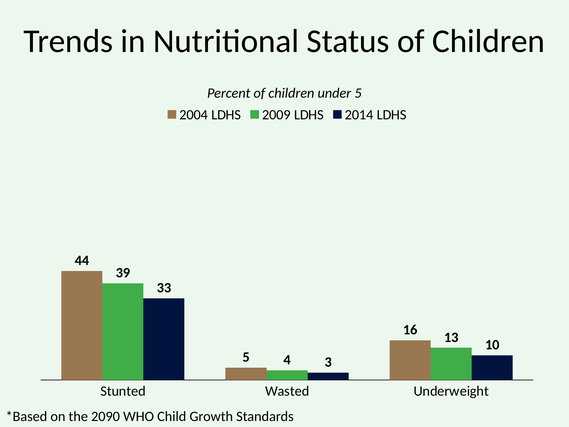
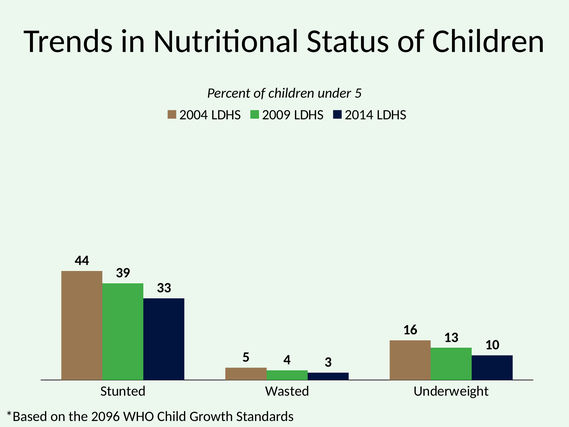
2090: 2090 -> 2096 (106, 416)
